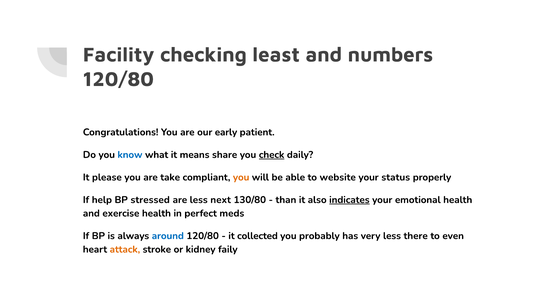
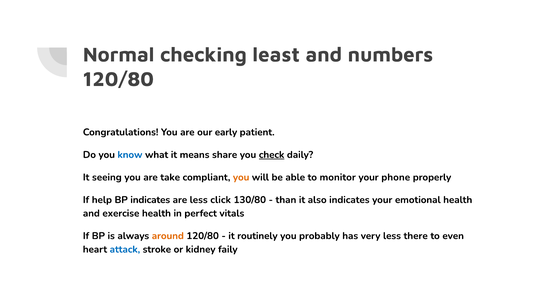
Facility: Facility -> Normal (119, 55)
please: please -> seeing (107, 177)
website: website -> monitor (338, 177)
status: status -> phone (396, 177)
BP stressed: stressed -> indicates (150, 199)
next: next -> click (221, 199)
indicates underline: present -> none (349, 199)
meds: meds -> vitals (232, 213)
around colour: blue -> orange (168, 235)
collected: collected -> routinely (257, 235)
attack colour: orange -> blue (125, 249)
